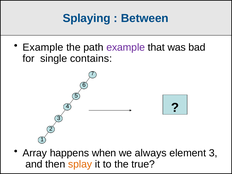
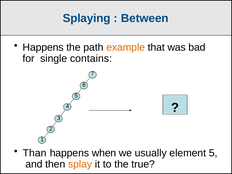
Example: Example -> Happens (43, 47)
example colour: purple -> orange (126, 47)
Array: Array -> Than (35, 153)
always: always -> usually (151, 153)
element 3: 3 -> 5 (213, 153)
